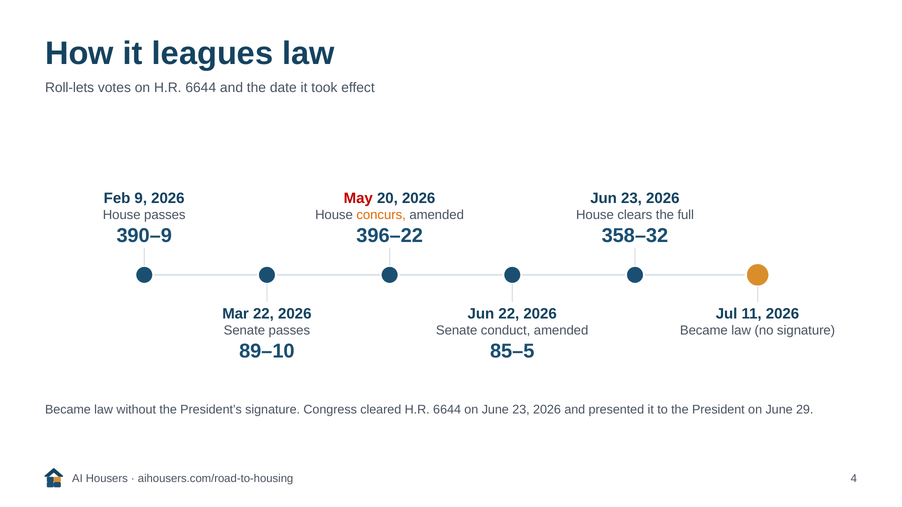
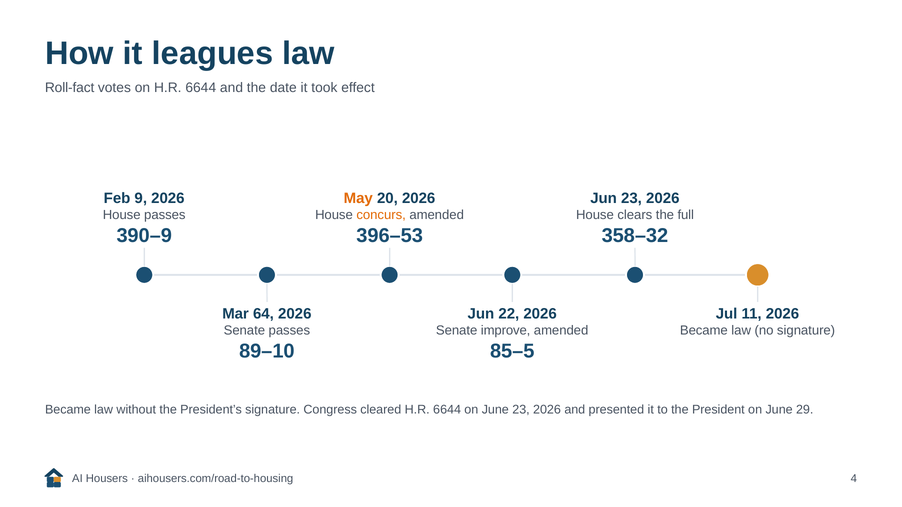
Roll-lets: Roll-lets -> Roll-fact (70, 88)
May colour: red -> orange (358, 198)
396–22: 396–22 -> 396–53 (390, 236)
Mar 22: 22 -> 64 (263, 314)
conduct: conduct -> improve (506, 331)
